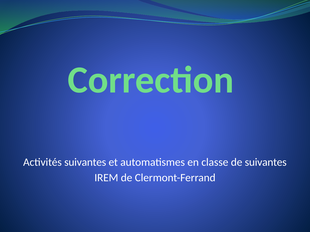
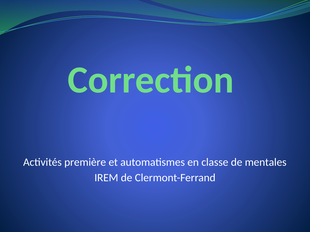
Activités suivantes: suivantes -> première (85, 162)
de suivantes: suivantes -> mentales (266, 162)
